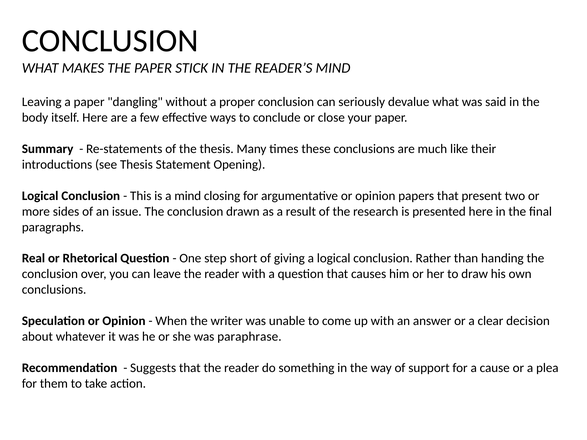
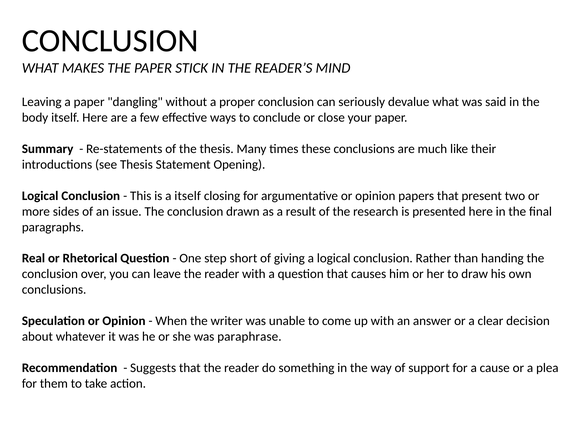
a mind: mind -> itself (188, 196)
